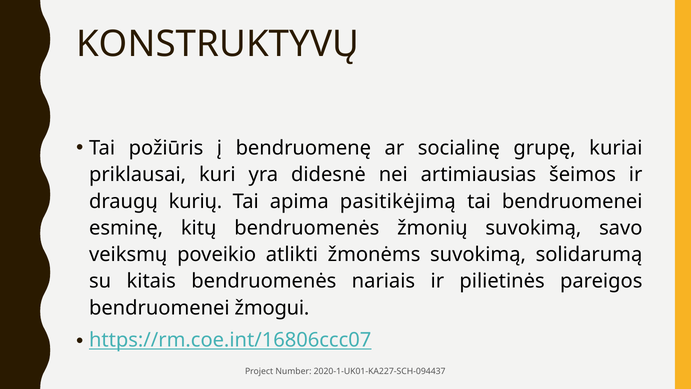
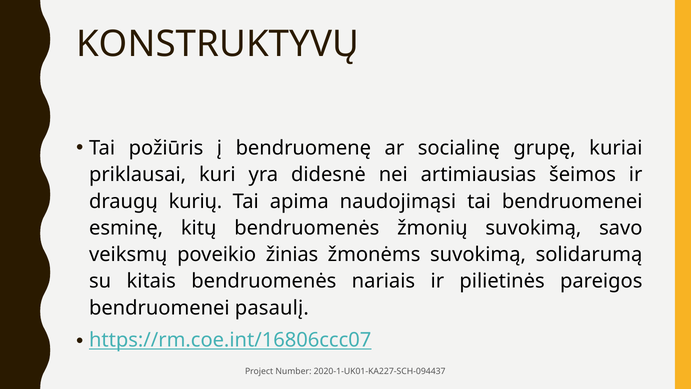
pasitikėjimą: pasitikėjimą -> naudojimąsi (398, 201)
atlikti: atlikti -> žinias (292, 254)
žmogui: žmogui -> pasaulį (272, 308)
